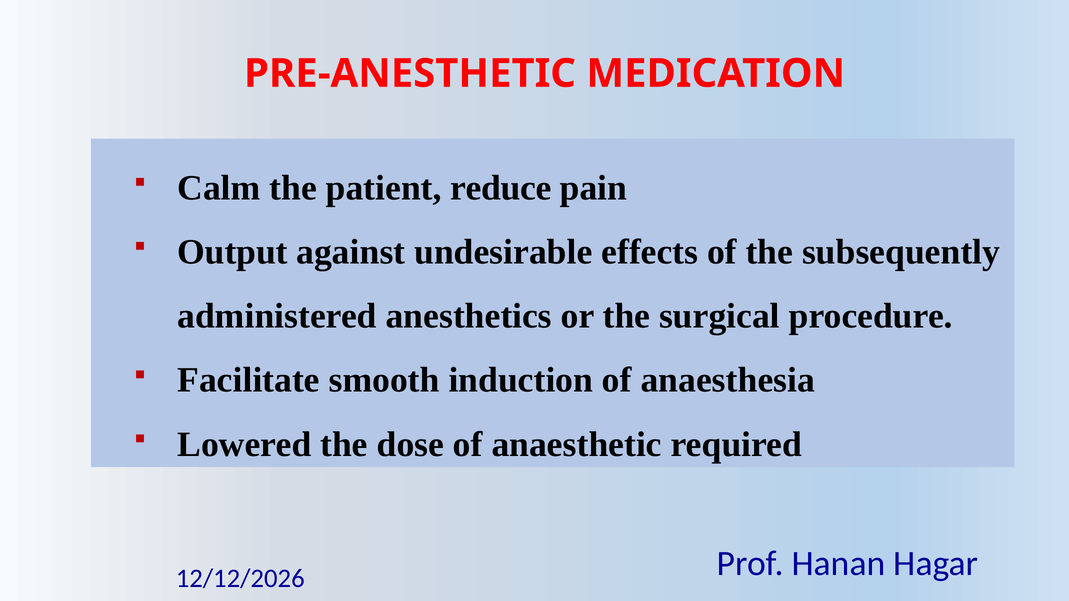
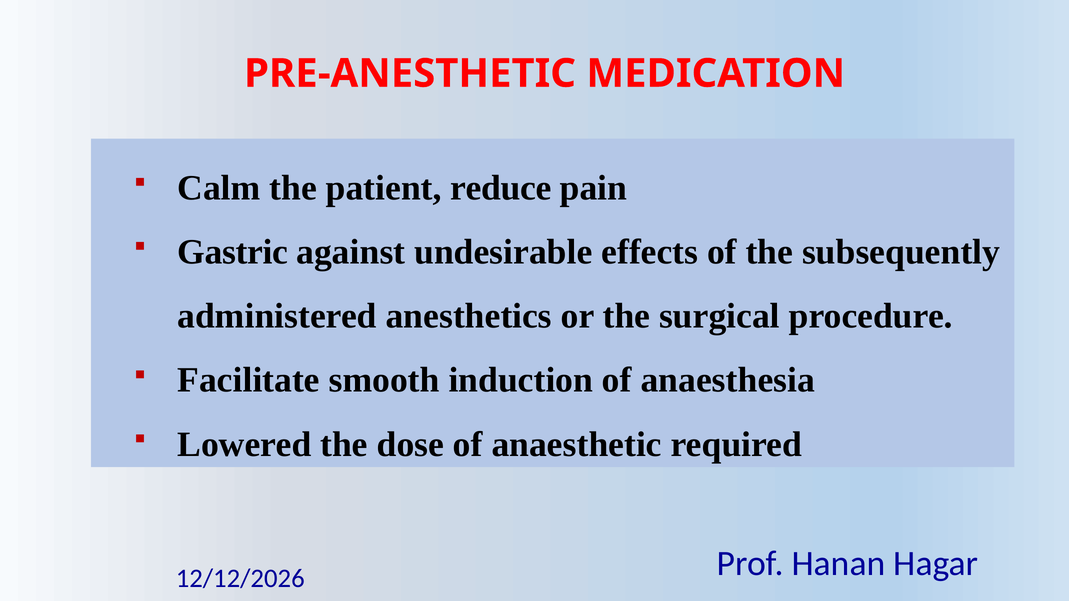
Output: Output -> Gastric (233, 252)
